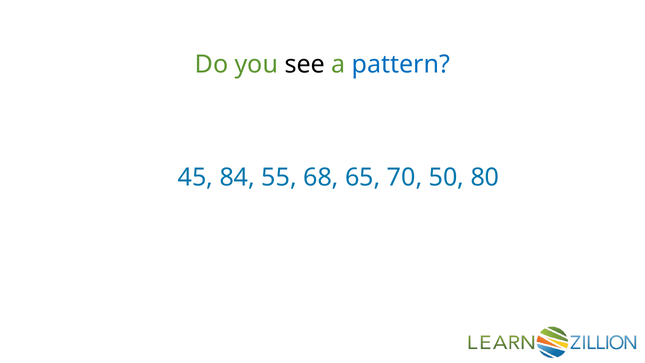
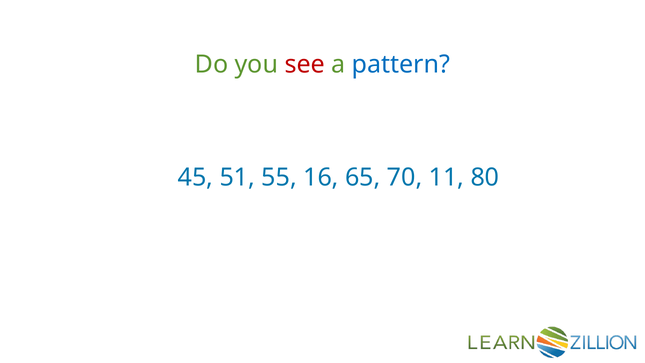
see colour: black -> red (305, 64)
84: 84 -> 51 (237, 177)
68: 68 -> 16 (321, 177)
50: 50 -> 11 (446, 177)
